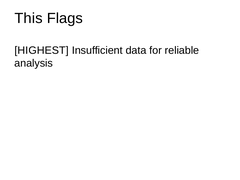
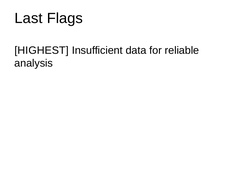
This: This -> Last (29, 18)
